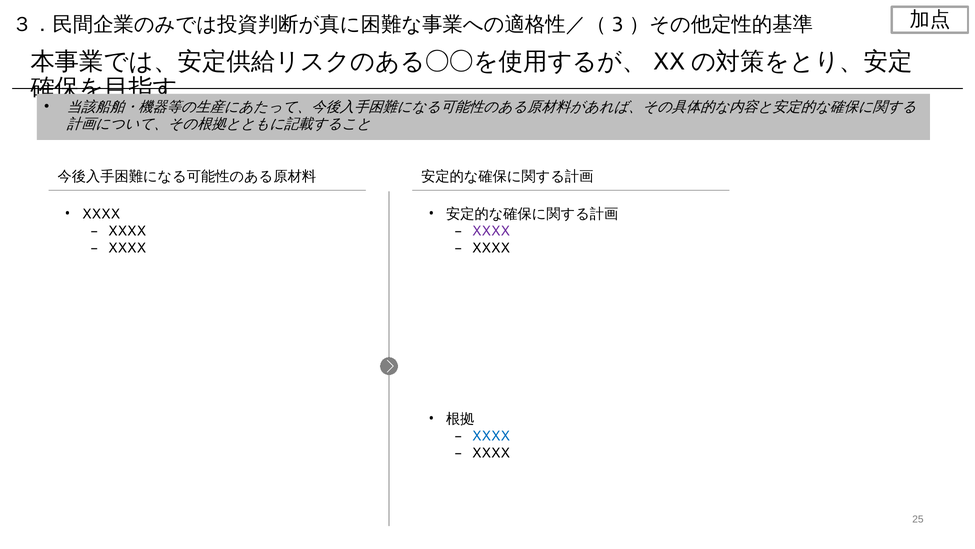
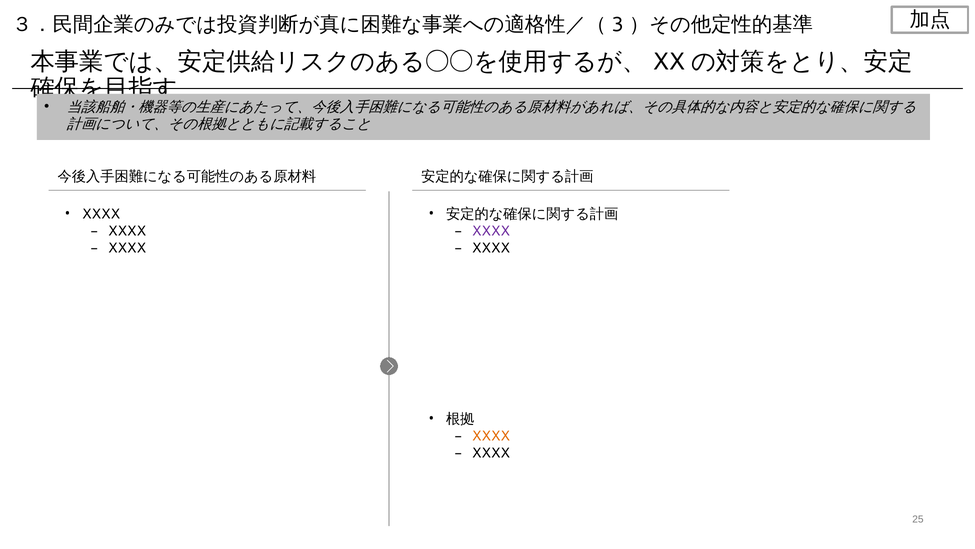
XXXX colour: blue -> orange (491, 436)
